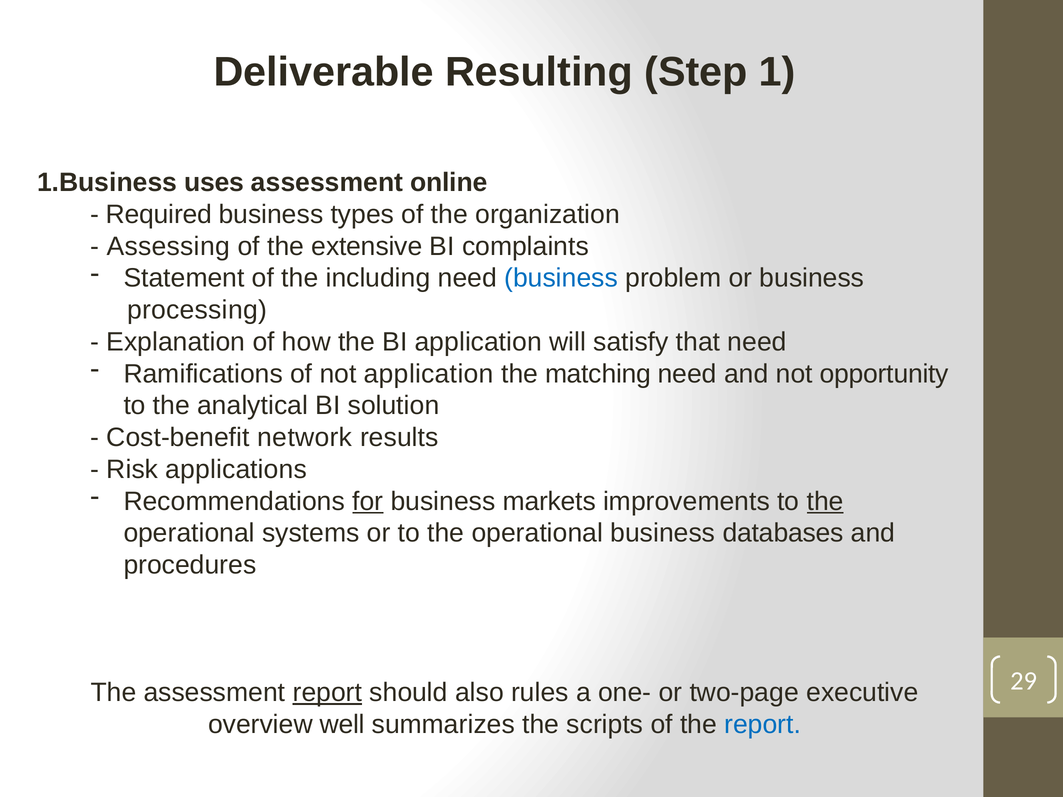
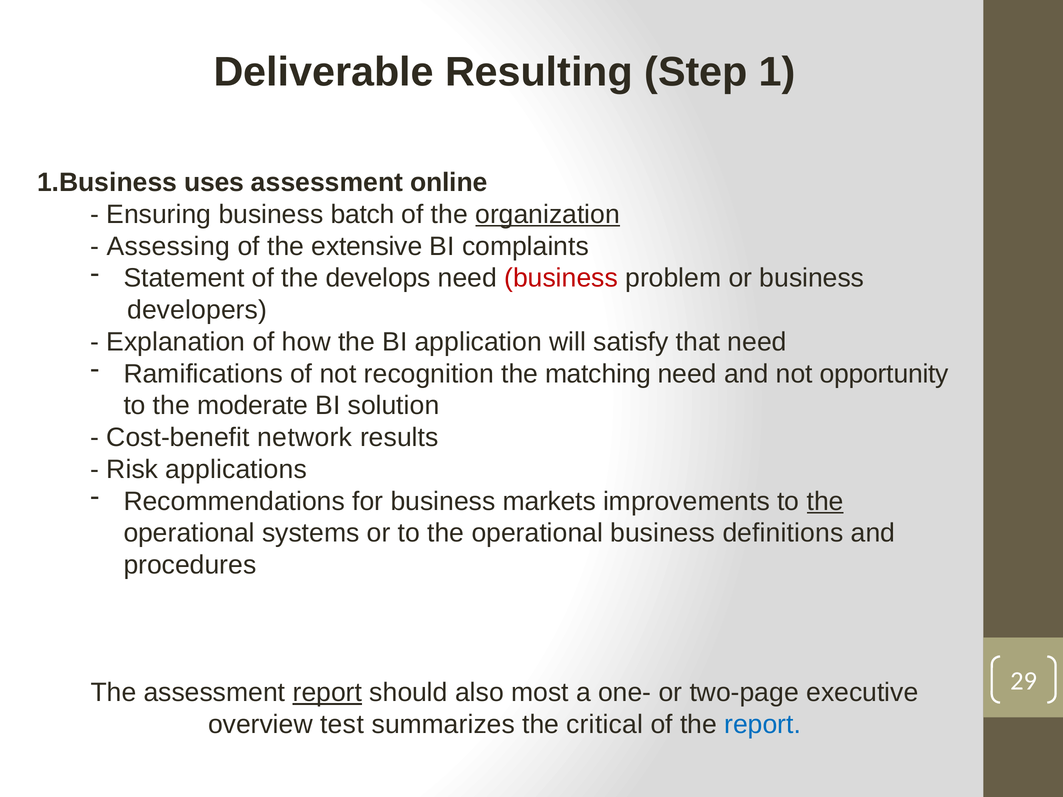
Required: Required -> Ensuring (159, 214)
types: types -> batch (362, 214)
organization underline: none -> present (548, 214)
including: including -> develops (378, 278)
business colour: blue -> red (561, 278)
processing: processing -> developers (197, 310)
not application: application -> recognition (429, 374)
analytical: analytical -> moderate (253, 406)
for underline: present -> none (368, 501)
databases: databases -> definitions (783, 533)
rules: rules -> most (540, 693)
well: well -> test (342, 725)
scripts: scripts -> critical (605, 725)
